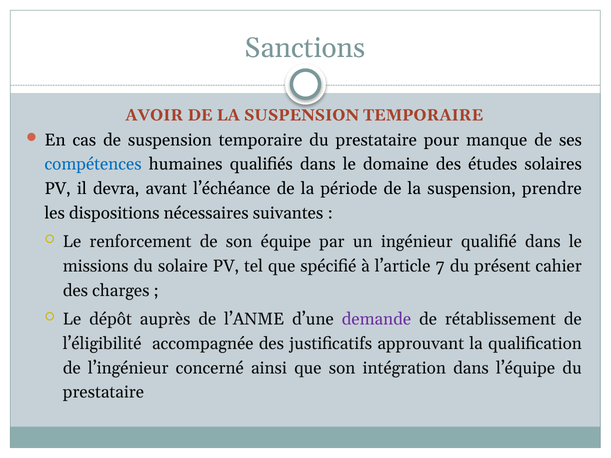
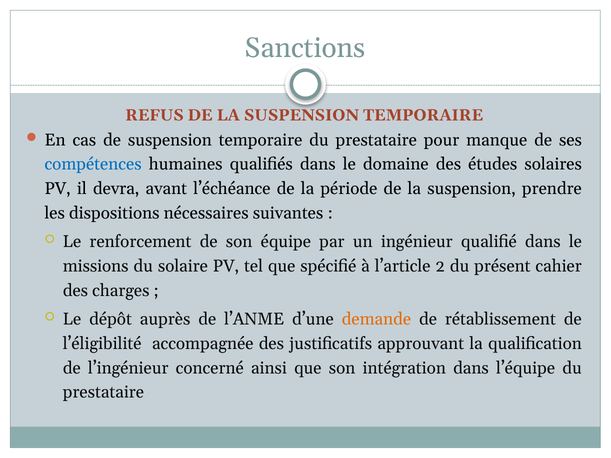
AVOIR: AVOIR -> REFUS (154, 115)
7: 7 -> 2 (440, 266)
demande colour: purple -> orange (376, 319)
